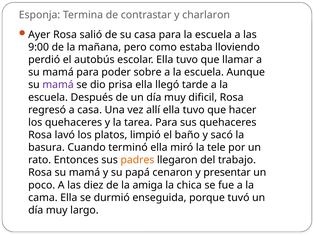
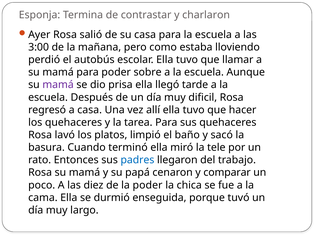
9:00: 9:00 -> 3:00 (39, 47)
padres colour: orange -> blue (137, 160)
presentar: presentar -> comparar (227, 173)
la amiga: amiga -> poder (148, 185)
